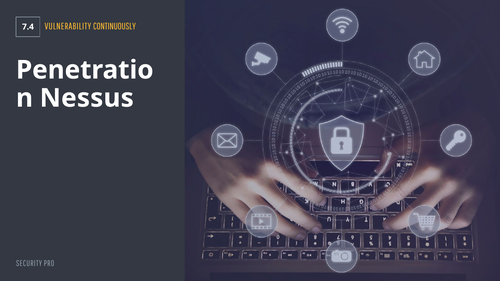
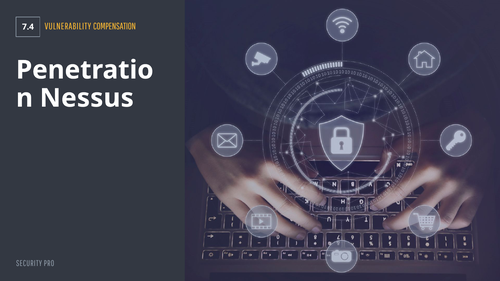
CONTINUOUSLY: CONTINUOUSLY -> COMPENSATION (115, 27)
